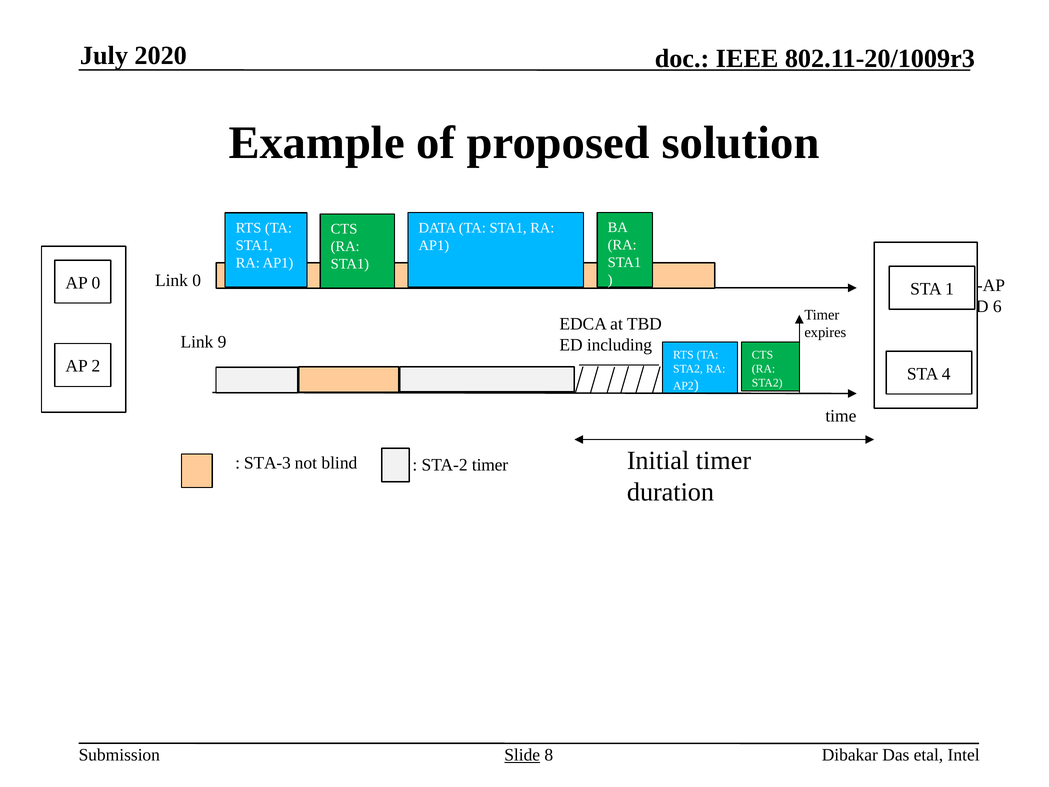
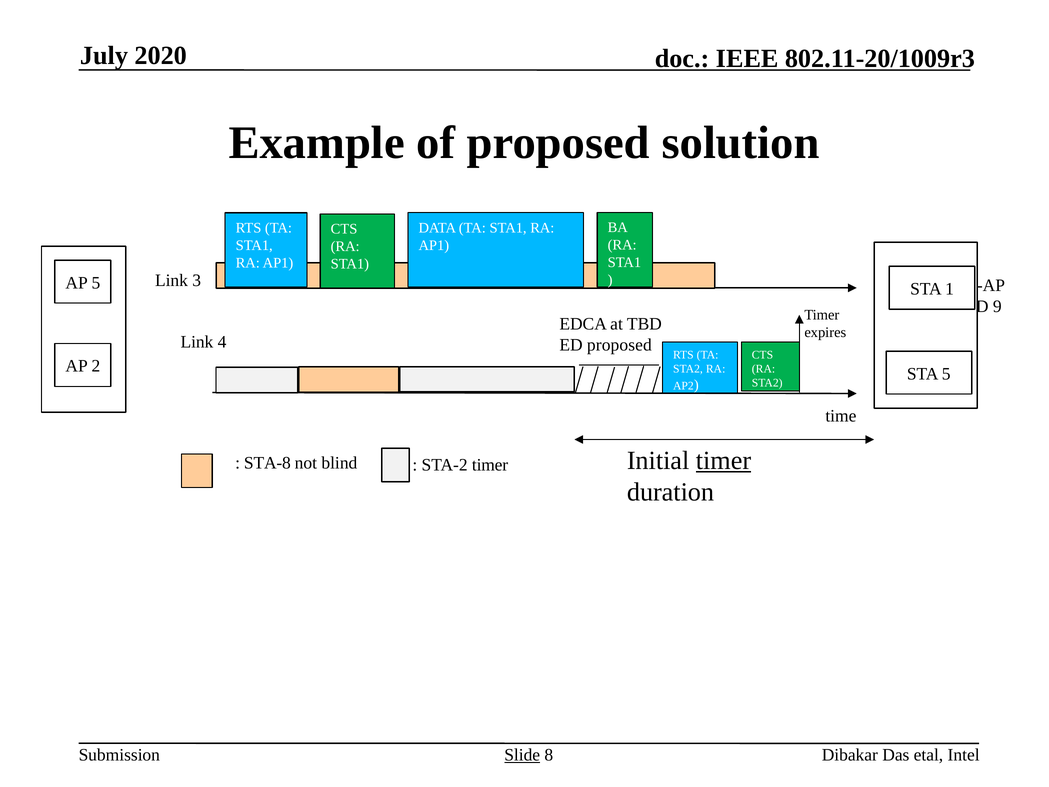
Link 0: 0 -> 3 (197, 281)
AP 0: 0 -> 5 (96, 283)
6: 6 -> 9 (997, 306)
9: 9 -> 4 (222, 342)
ED including: including -> proposed (619, 345)
STA 4: 4 -> 5 (946, 374)
STA-3: STA-3 -> STA-8 (267, 463)
timer underline: none -> present (723, 460)
